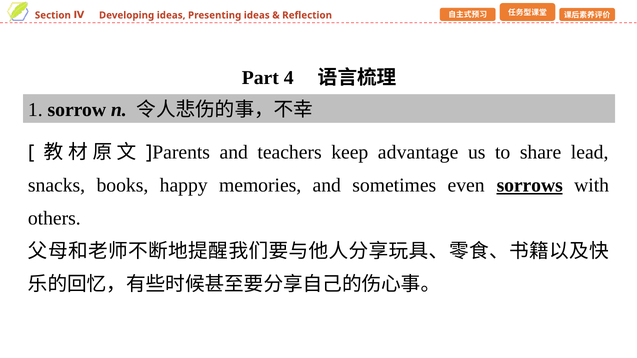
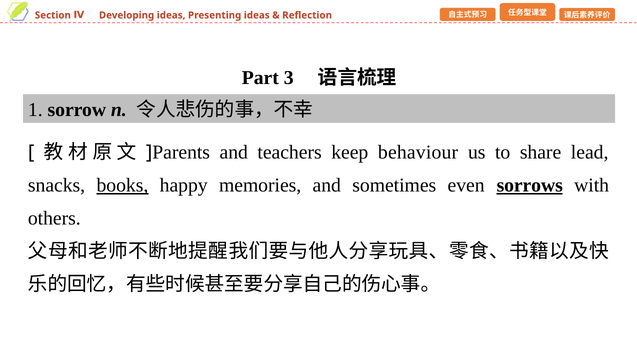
4: 4 -> 3 (289, 78)
advantage: advantage -> behaviour (418, 152)
books underline: none -> present (122, 185)
